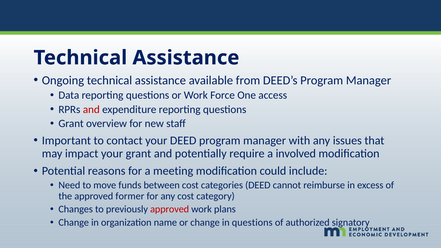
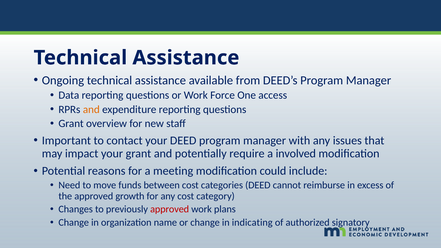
and colour: red -> orange (91, 109)
former: former -> growth (130, 196)
in questions: questions -> indicating (252, 222)
